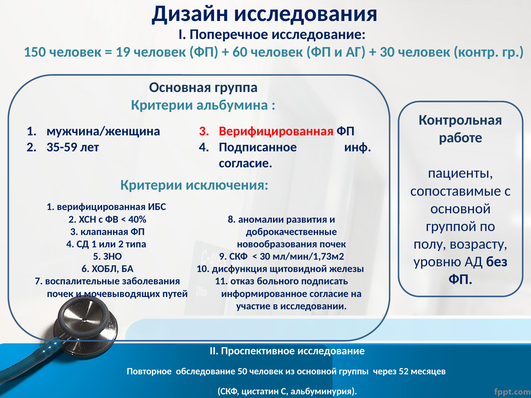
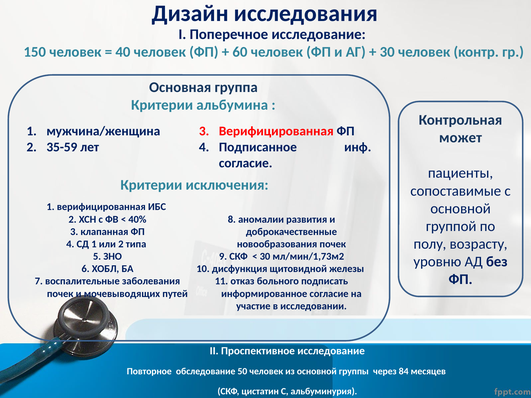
19: 19 -> 40 (123, 52)
работе: работе -> может (460, 138)
52: 52 -> 84 (404, 372)
